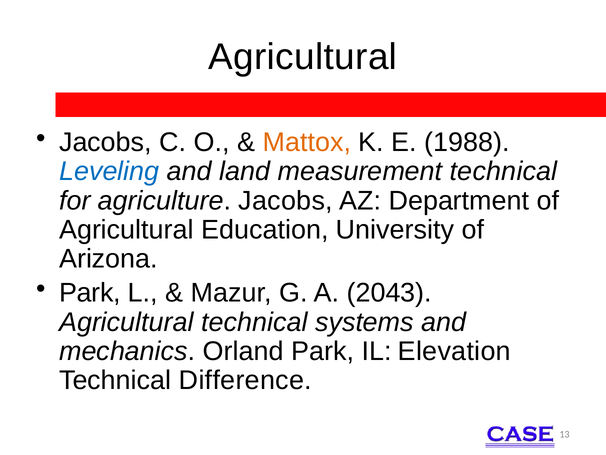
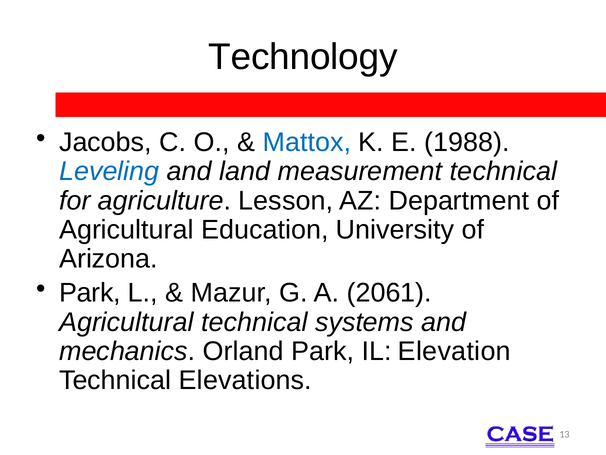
Agricultural: Agricultural -> Technology (303, 57)
Mattox colour: orange -> blue (307, 142)
agriculture Jacobs: Jacobs -> Lesson (286, 200)
2043: 2043 -> 2061 (389, 293)
Difference: Difference -> Elevations (245, 380)
